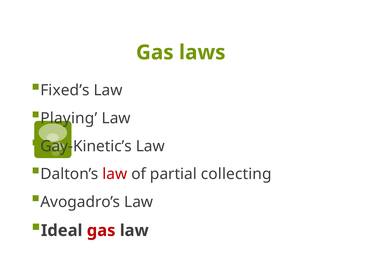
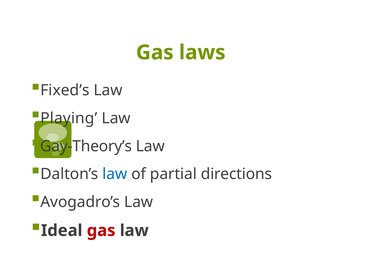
Gay-Kinetic’s: Gay-Kinetic’s -> Gay-Theory’s (86, 146)
law colour: red -> blue (115, 174)
collecting: collecting -> directions (236, 174)
